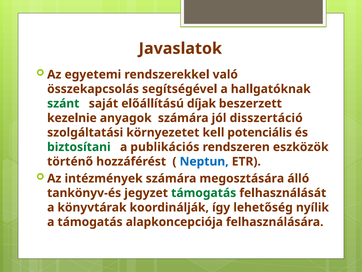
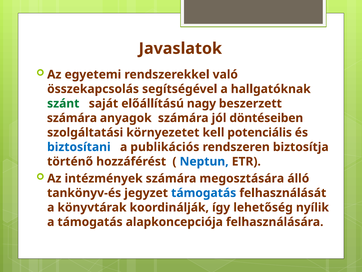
díjak: díjak -> nagy (201, 103)
kezelnie: kezelnie -> számára (72, 118)
disszertáció: disszertáció -> döntéseiben (266, 118)
biztosítani colour: green -> blue (79, 147)
eszközök: eszközök -> biztosítja (301, 147)
támogatás colour: green -> blue (204, 193)
